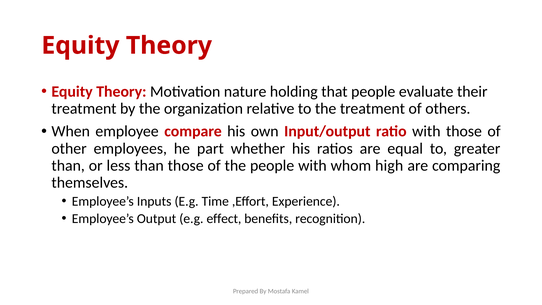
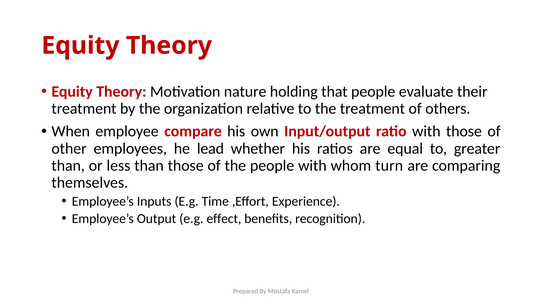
part: part -> lead (210, 148)
high: high -> turn (389, 165)
